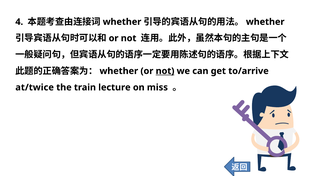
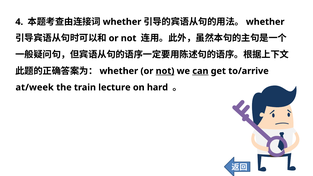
can underline: none -> present (200, 71)
at/twice: at/twice -> at/week (35, 87)
miss: miss -> hard (157, 87)
